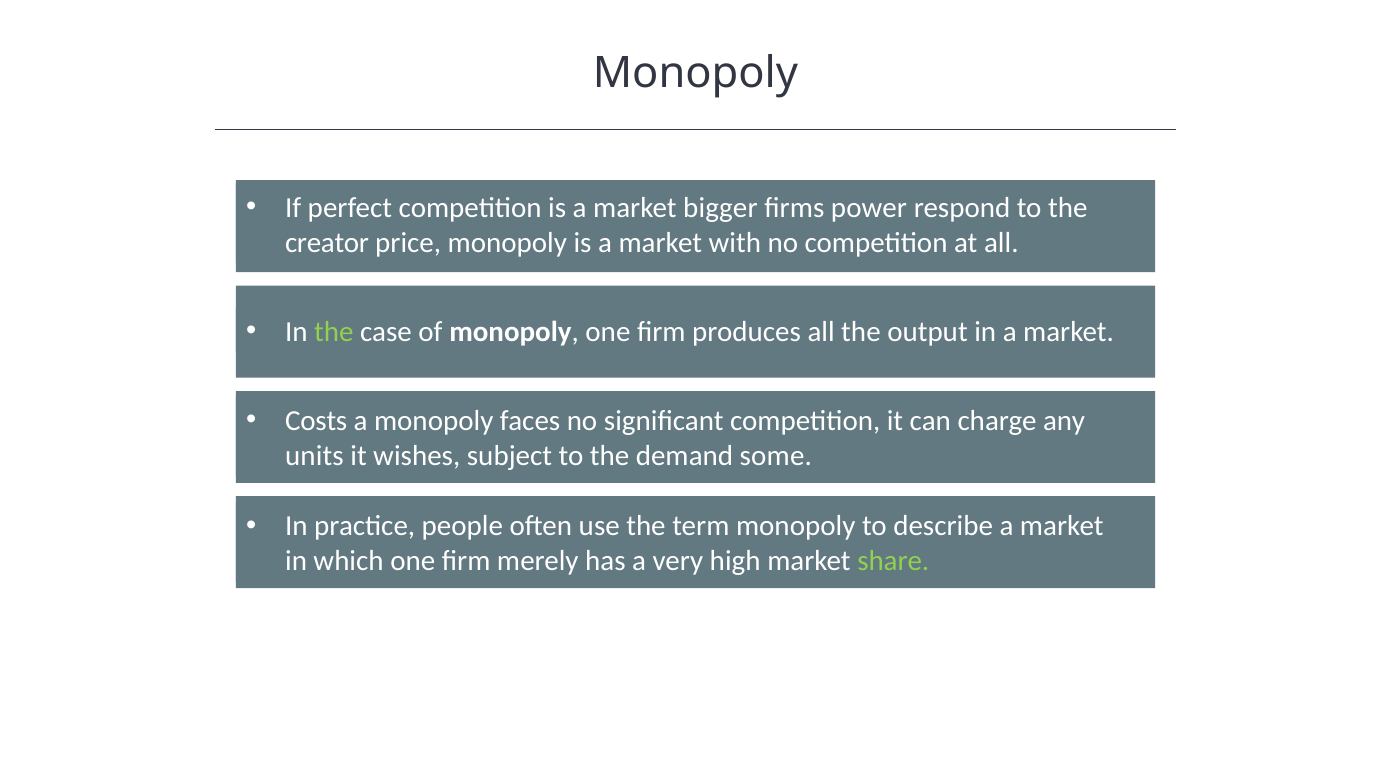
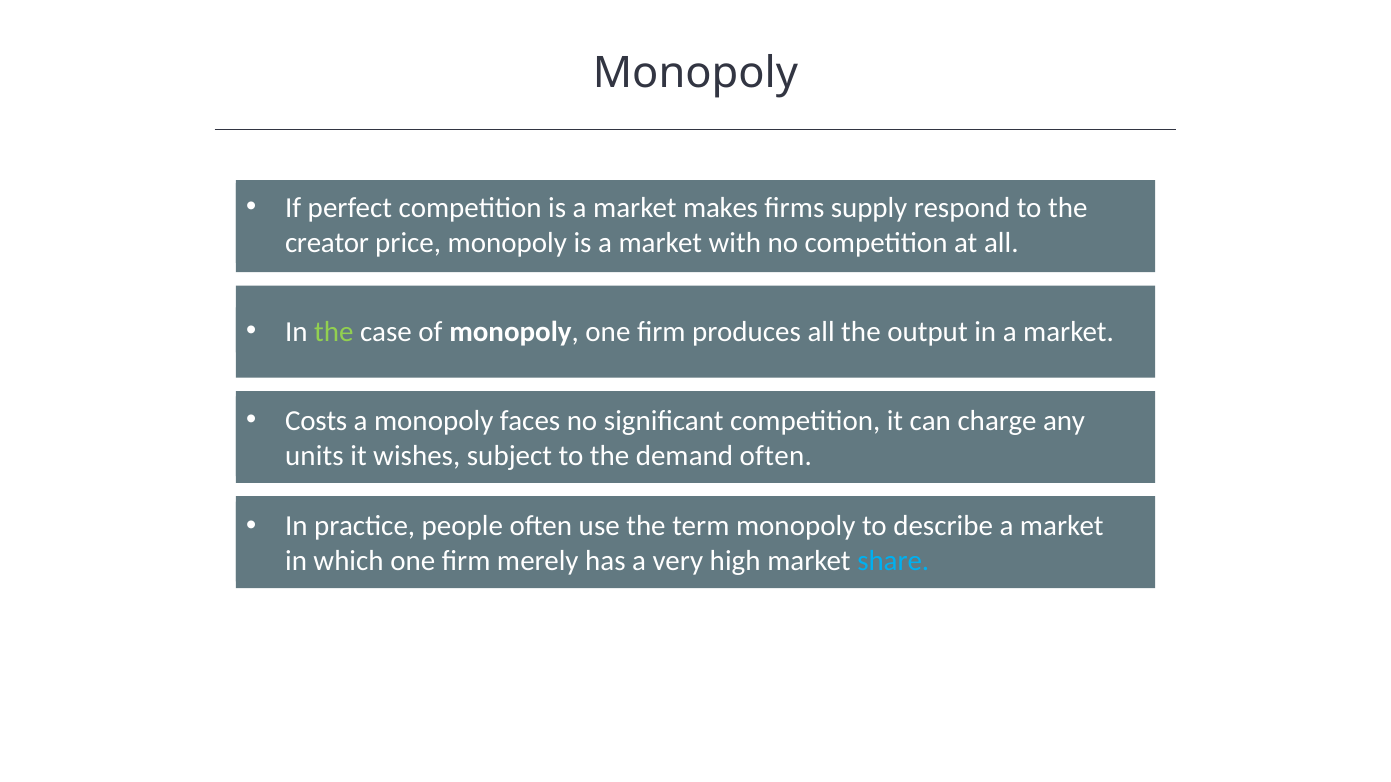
bigger: bigger -> makes (721, 208)
power: power -> supply (869, 208)
demand some: some -> often (776, 456)
share colour: light green -> light blue (893, 561)
